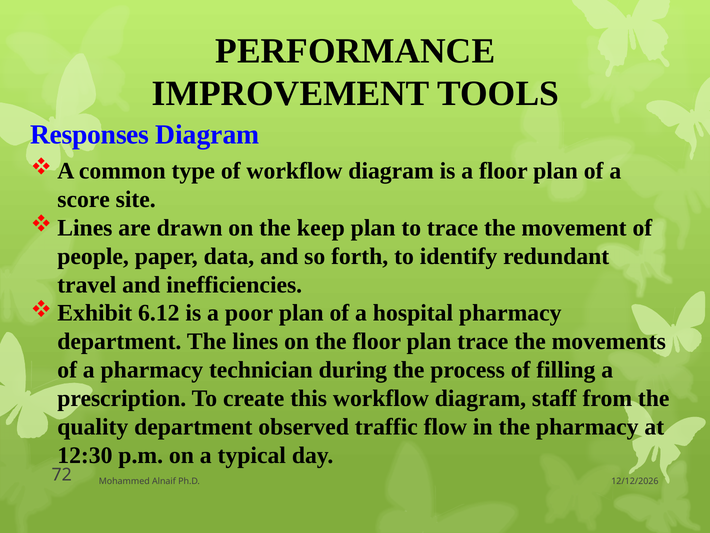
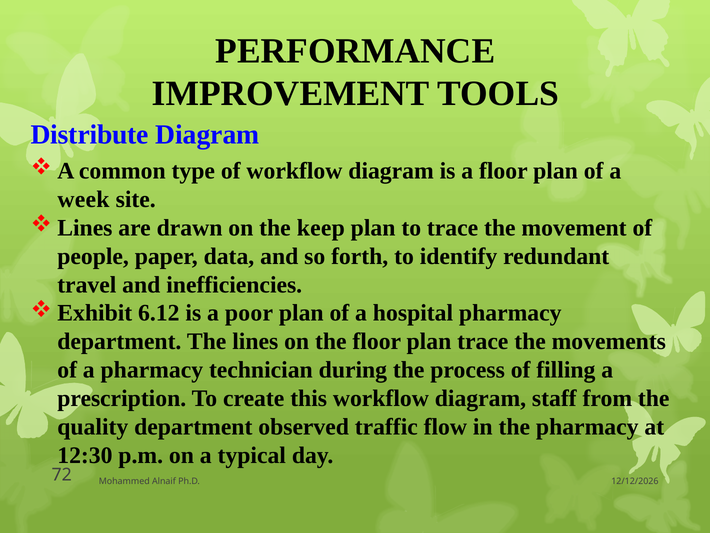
Responses: Responses -> Distribute (90, 134)
score: score -> week (83, 199)
